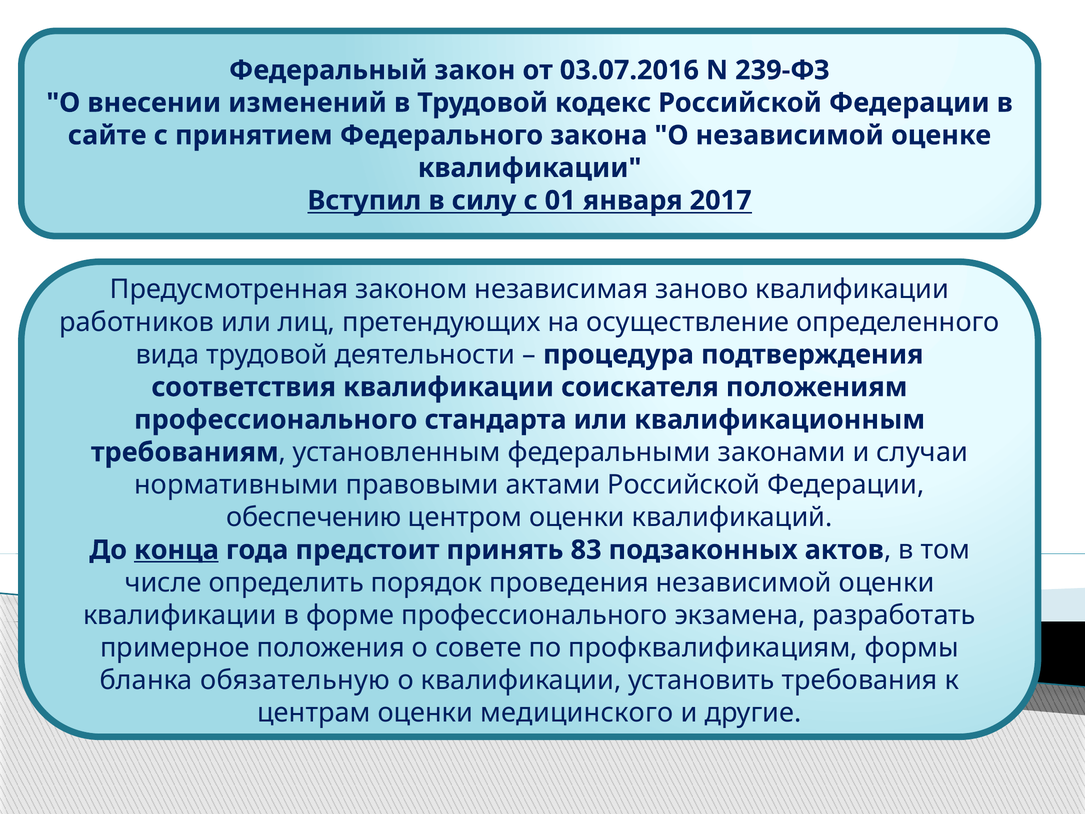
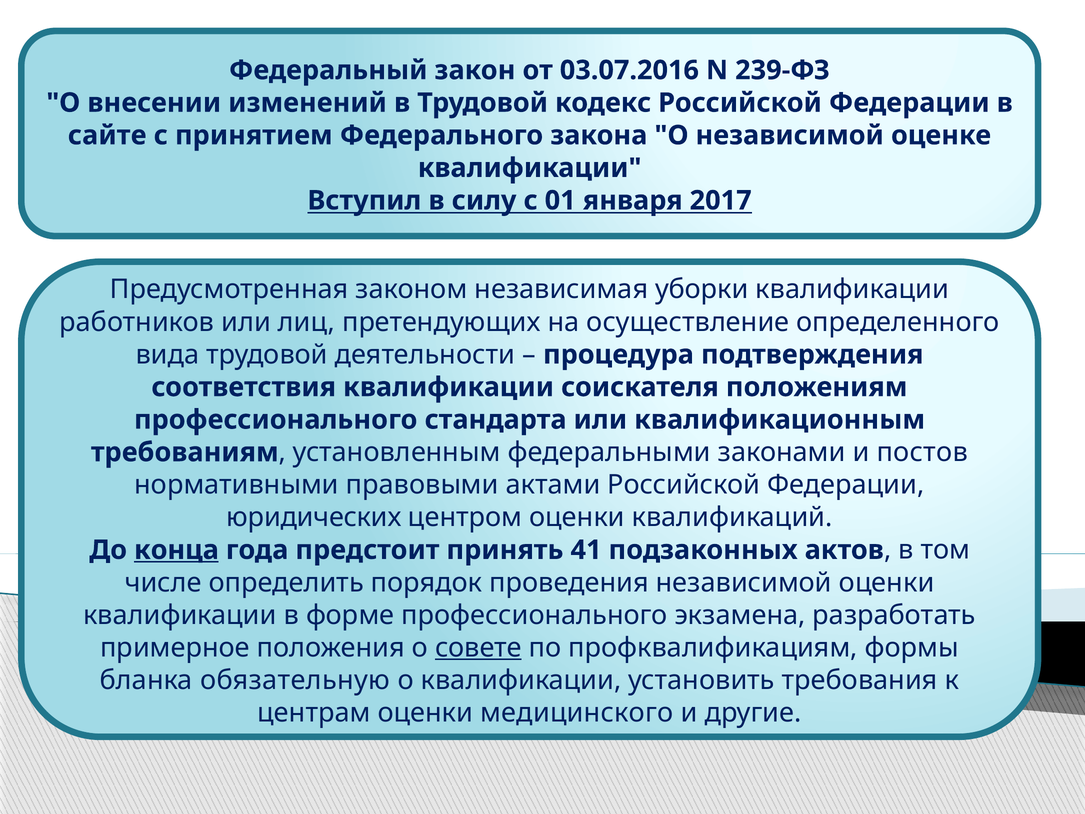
заново: заново -> уборки (702, 289)
случаи: случаи -> постов (922, 452)
обеспечению: обеспечению -> юридических (314, 517)
83: 83 -> 41 (586, 550)
совете underline: none -> present (478, 647)
